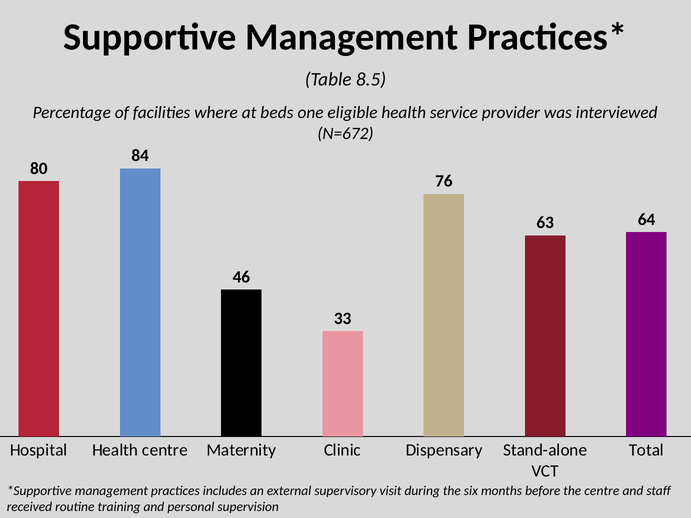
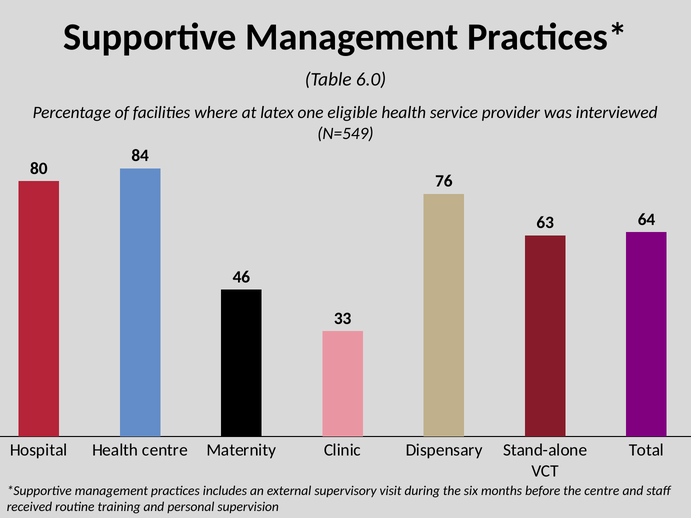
8.5: 8.5 -> 6.0 (371, 80)
beds: beds -> latex (277, 113)
N=672: N=672 -> N=549 (345, 134)
